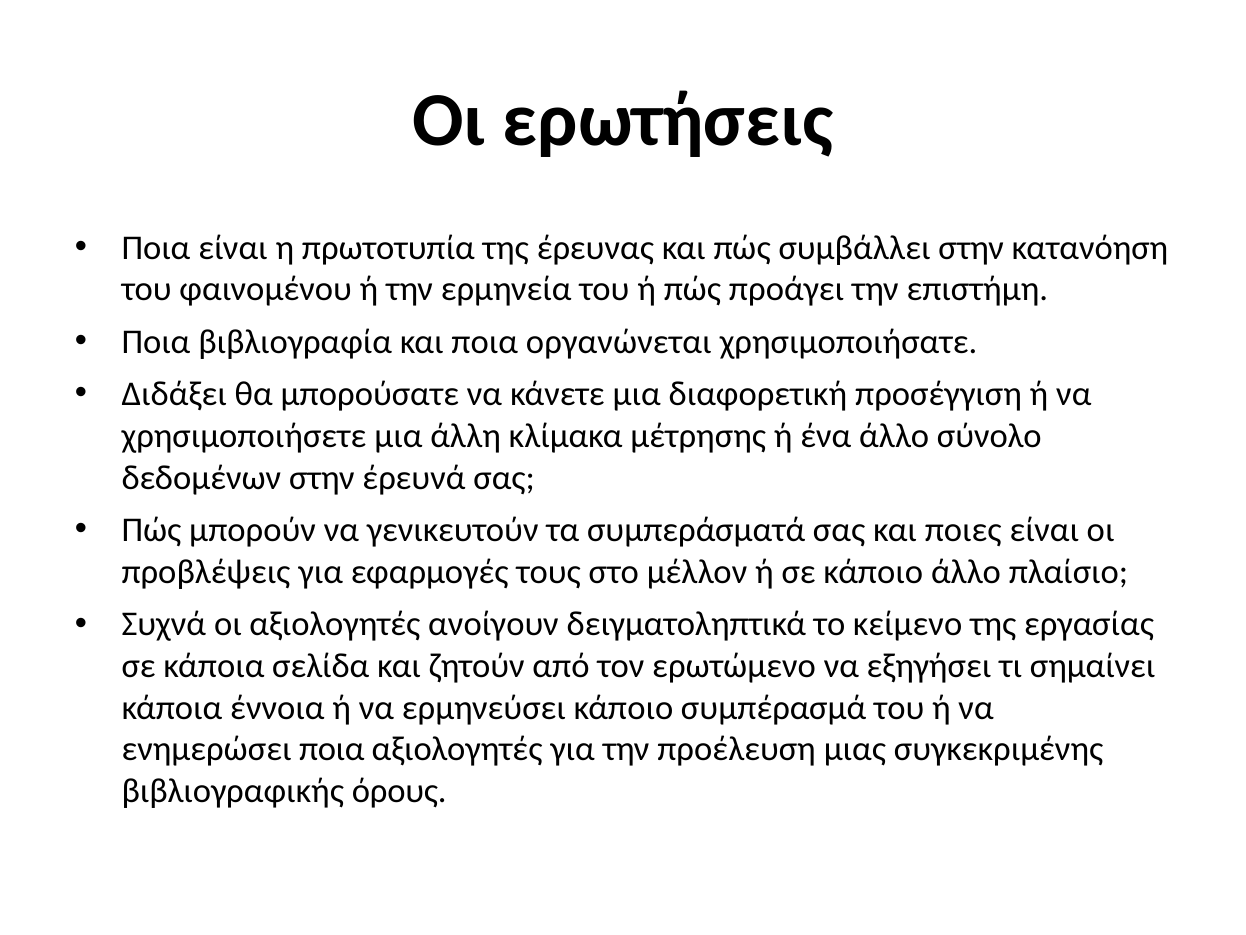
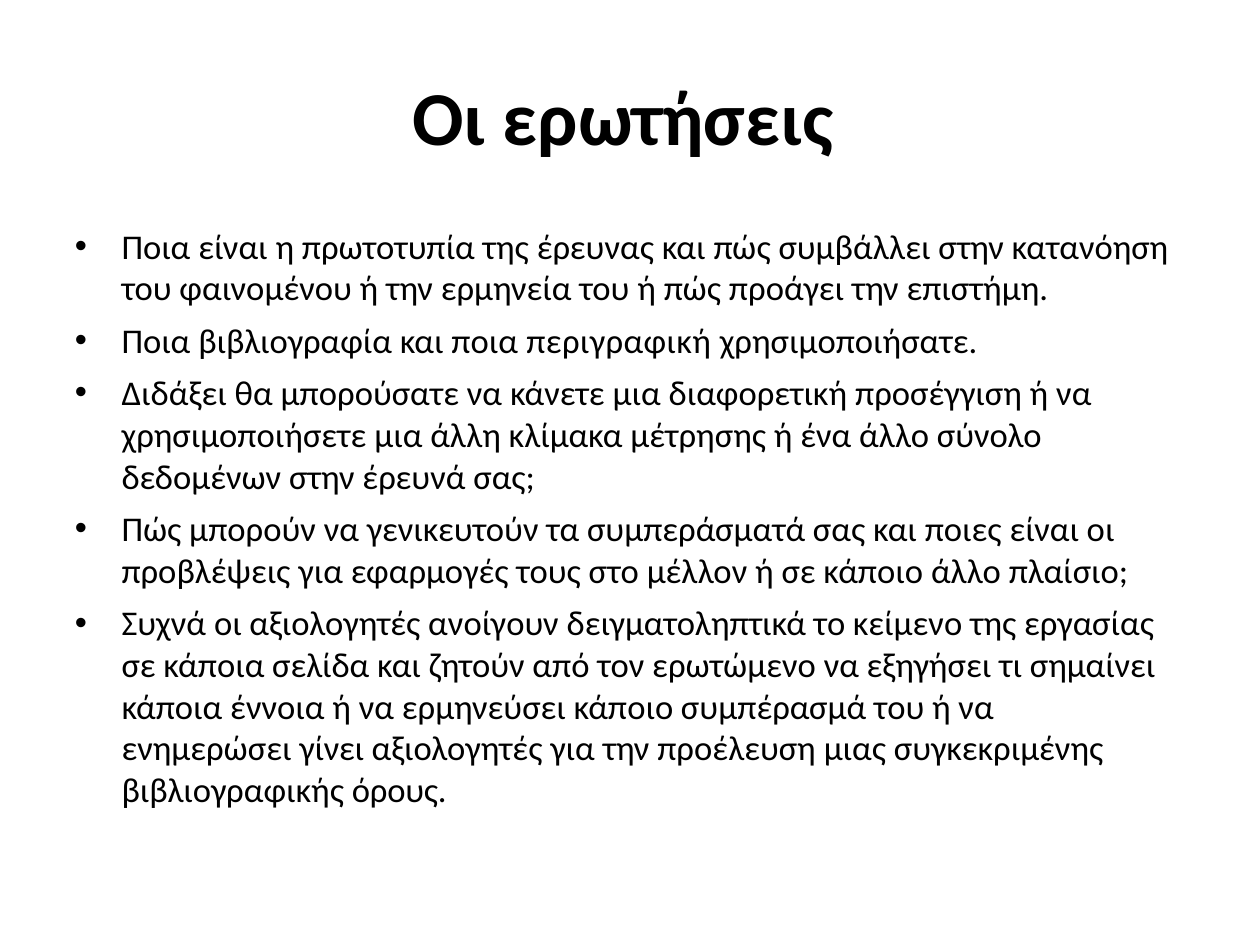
οργανώνεται: οργανώνεται -> περιγραφική (619, 342)
ενημερώσει ποια: ποια -> γίνει (332, 749)
